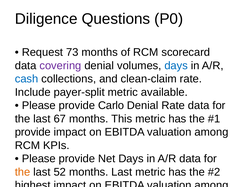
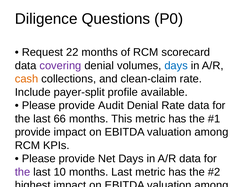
73: 73 -> 22 (72, 52)
cash colour: blue -> orange (27, 79)
payer-split metric: metric -> profile (123, 92)
Carlo: Carlo -> Audit (111, 105)
67: 67 -> 66 (60, 119)
the colour: orange -> purple (23, 172)
52: 52 -> 10 (60, 172)
